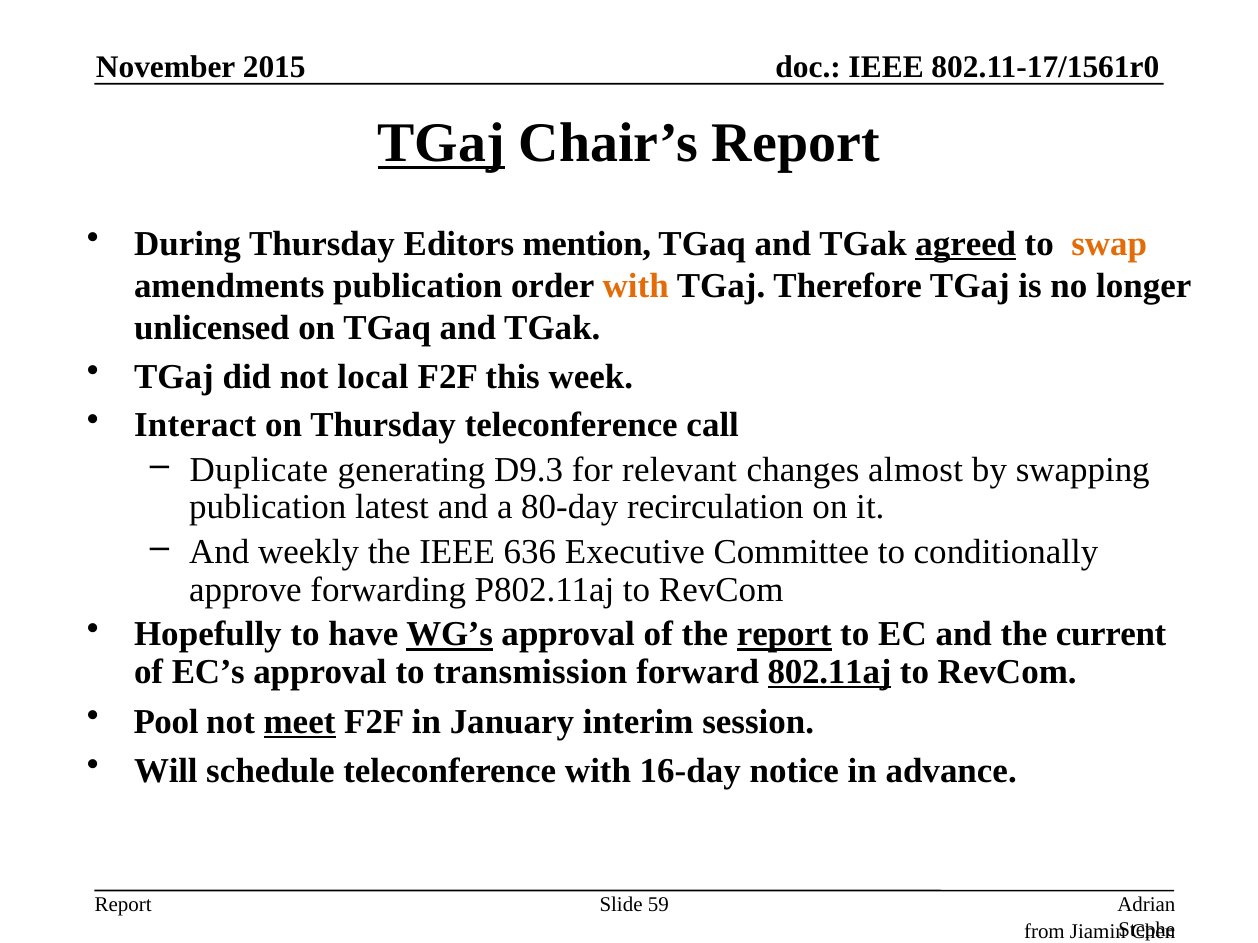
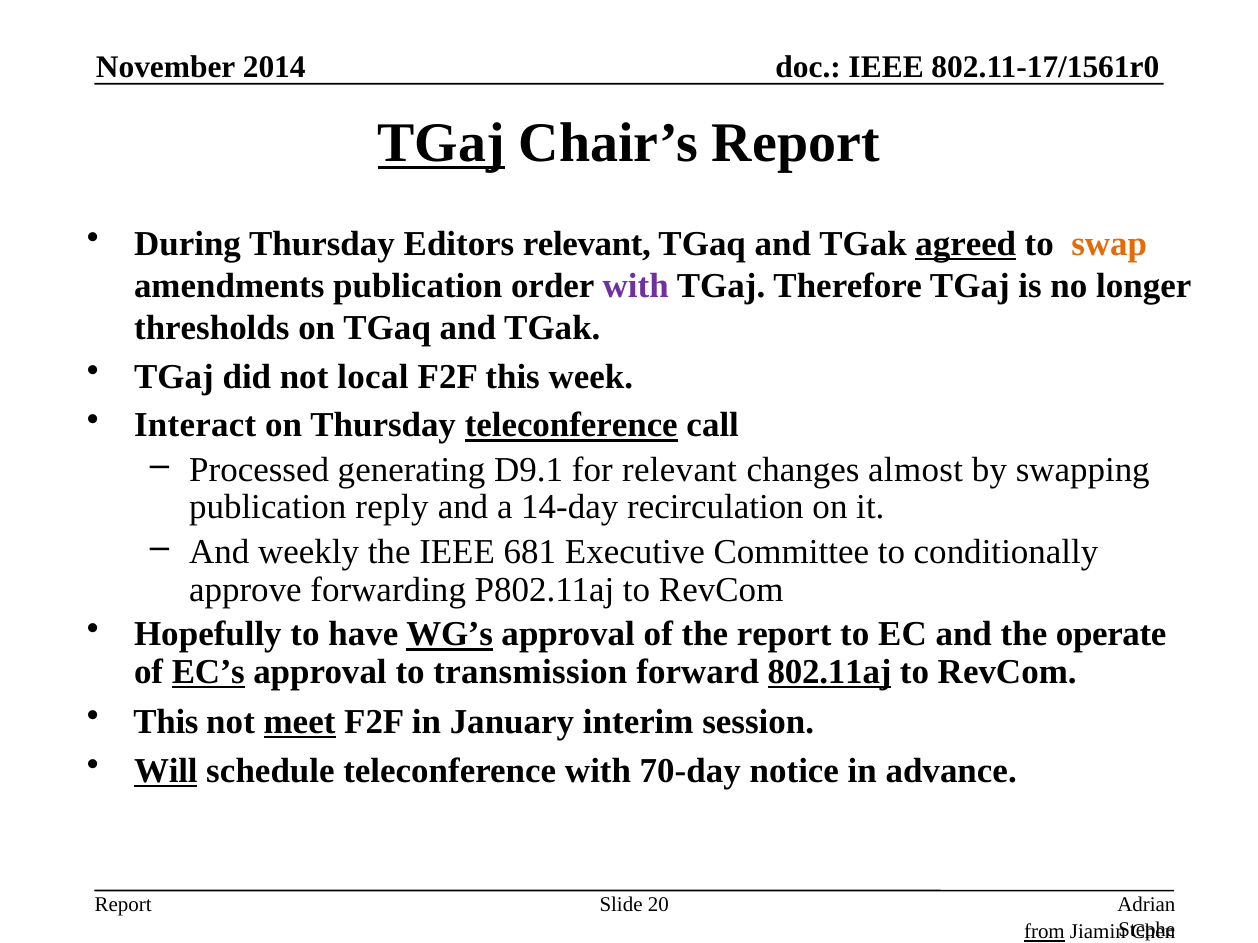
2015: 2015 -> 2014 (274, 67)
Editors mention: mention -> relevant (587, 244)
with colour: orange -> purple (636, 286)
unlicensed: unlicensed -> thresholds (212, 328)
teleconference underline: none -> present (571, 426)
Duplicate: Duplicate -> Processed (259, 470)
D9.3: D9.3 -> D9.1 (529, 470)
latest: latest -> reply (392, 508)
80-day: 80-day -> 14-day (570, 508)
636: 636 -> 681 (530, 552)
report underline: present -> none (784, 635)
current: current -> operate (1111, 635)
EC’s underline: none -> present (208, 673)
Pool: Pool -> This (166, 722)
Will underline: none -> present (166, 771)
16-day: 16-day -> 70-day (690, 771)
59: 59 -> 20 (658, 905)
from underline: none -> present (1044, 932)
